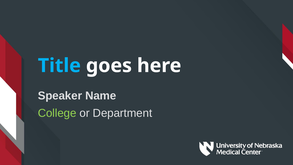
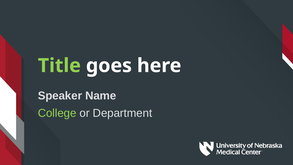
Title colour: light blue -> light green (59, 66)
